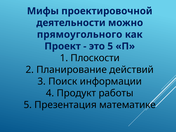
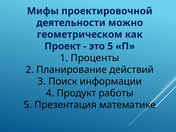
прямоугольного: прямоугольного -> геометрическом (80, 35)
Плоскости: Плоскости -> Проценты (95, 58)
